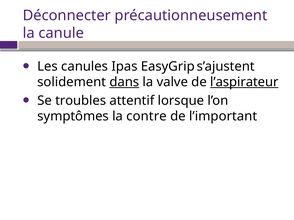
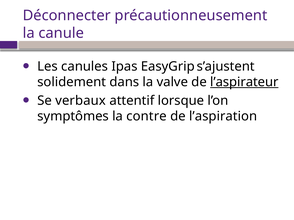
dans underline: present -> none (124, 82)
troubles: troubles -> verbaux (81, 101)
l’important: l’important -> l’aspiration (223, 116)
